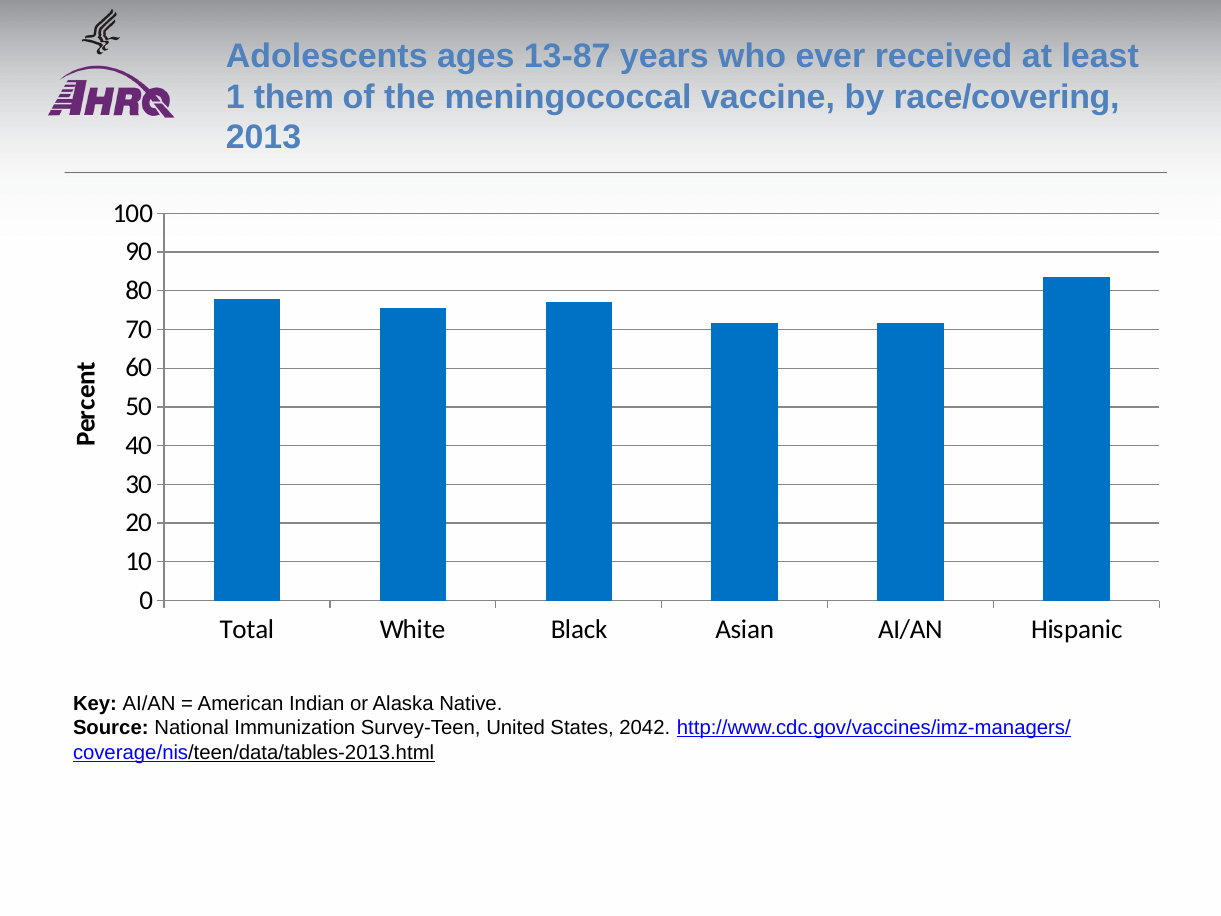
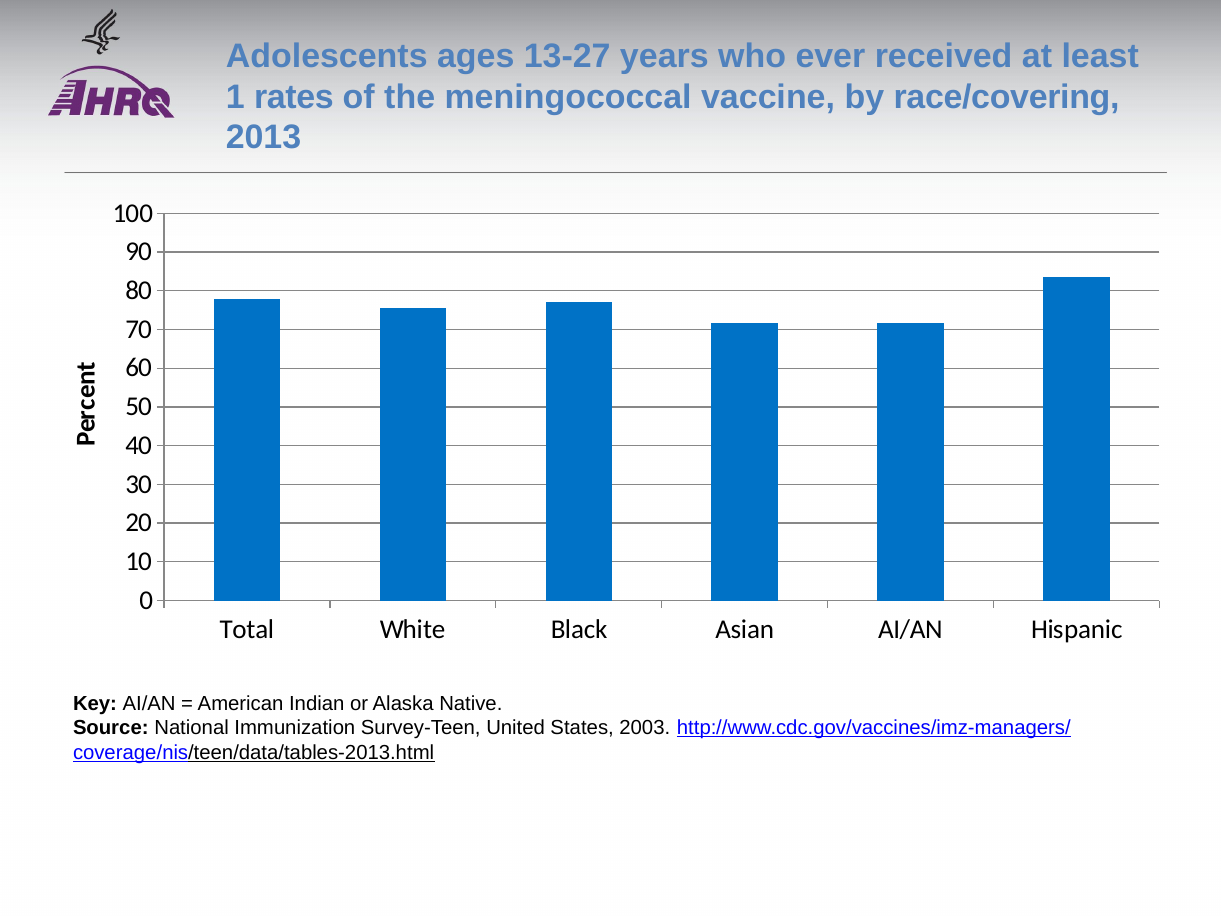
13-87: 13-87 -> 13-27 (567, 56)
them: them -> rates (294, 97)
2042: 2042 -> 2003 (645, 728)
